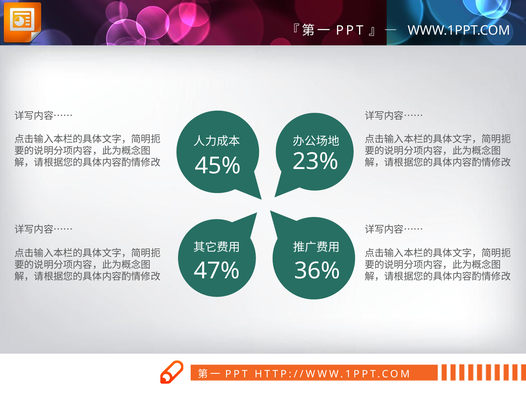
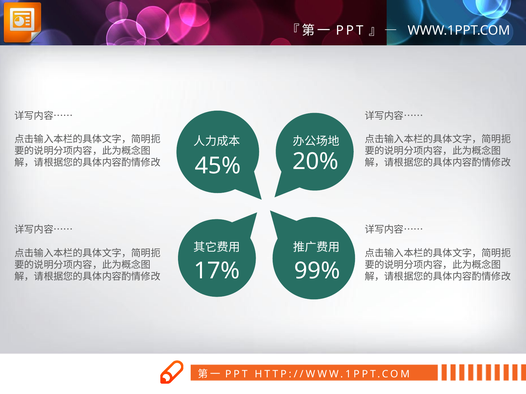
23%: 23% -> 20% (316, 162)
47%: 47% -> 17% (217, 271)
36%: 36% -> 99% (317, 271)
